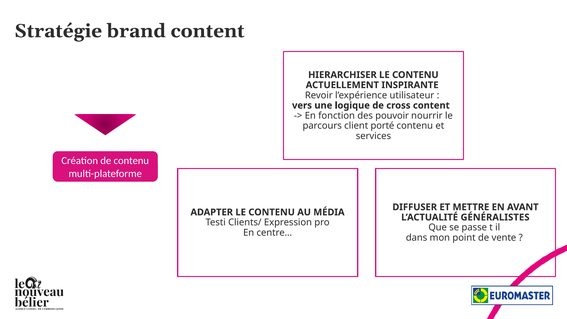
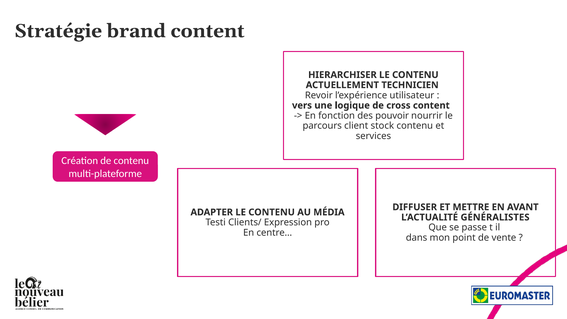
INSPIRANTE: INSPIRANTE -> TECHNICIEN (410, 85)
porté: porté -> stock (382, 126)
